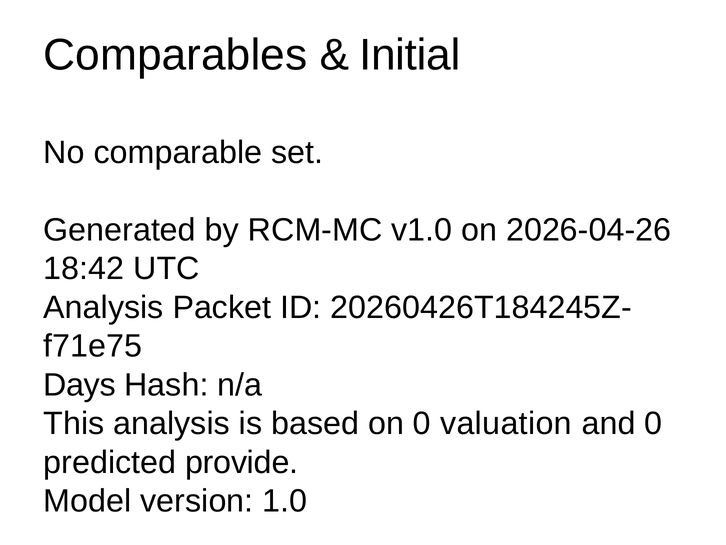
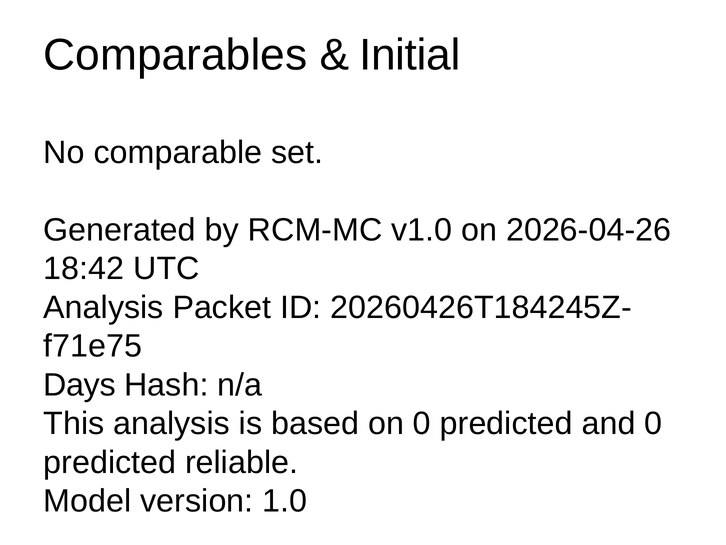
on 0 valuation: valuation -> predicted (506, 423)
provide: provide -> reliable (242, 462)
